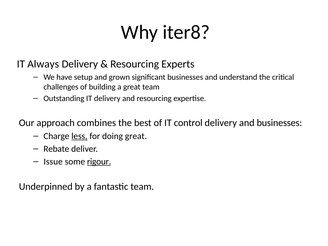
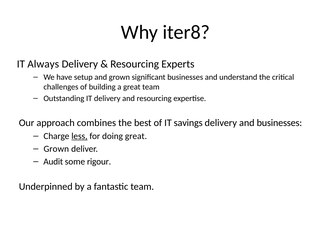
control: control -> savings (188, 123)
Rebate: Rebate -> Grown (56, 149)
Issue: Issue -> Audit (53, 162)
rigour underline: present -> none (99, 162)
